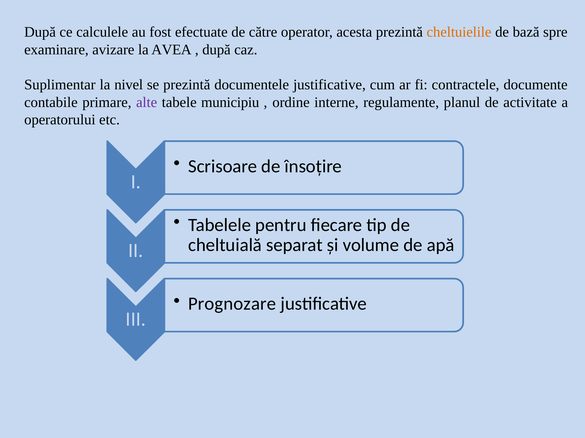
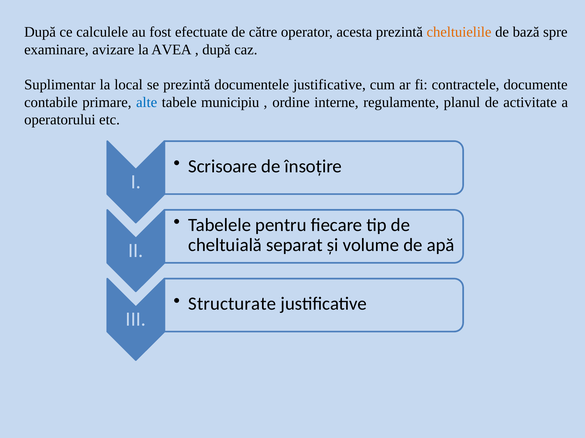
nivel: nivel -> local (129, 85)
alte colour: purple -> blue (147, 102)
Prognozare: Prognozare -> Structurate (232, 304)
